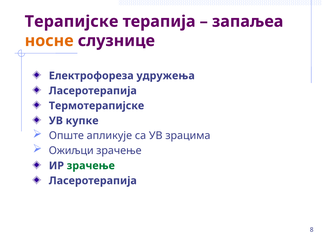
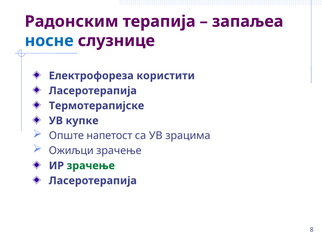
Терапијске: Терапијске -> Радонским (72, 22)
носне colour: orange -> blue (49, 41)
удружења: удружења -> користити (166, 76)
апликује: апликује -> напетост (109, 136)
